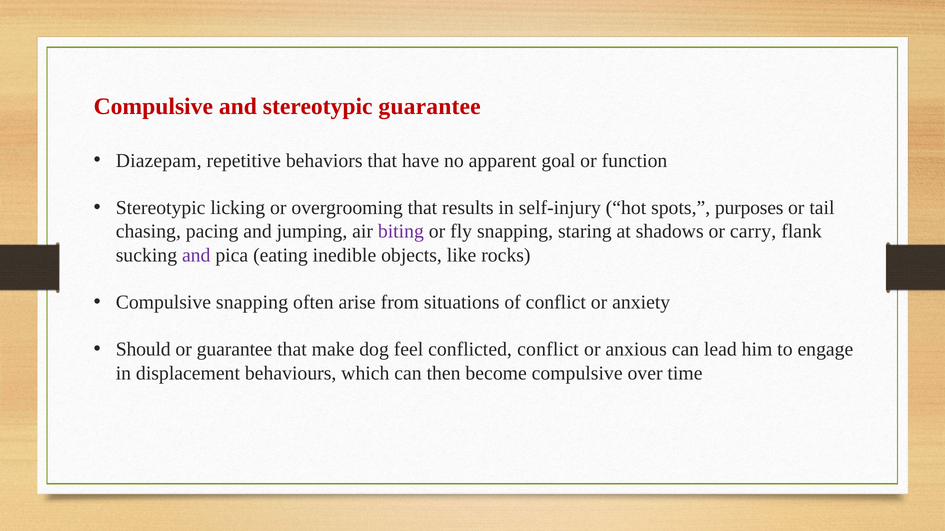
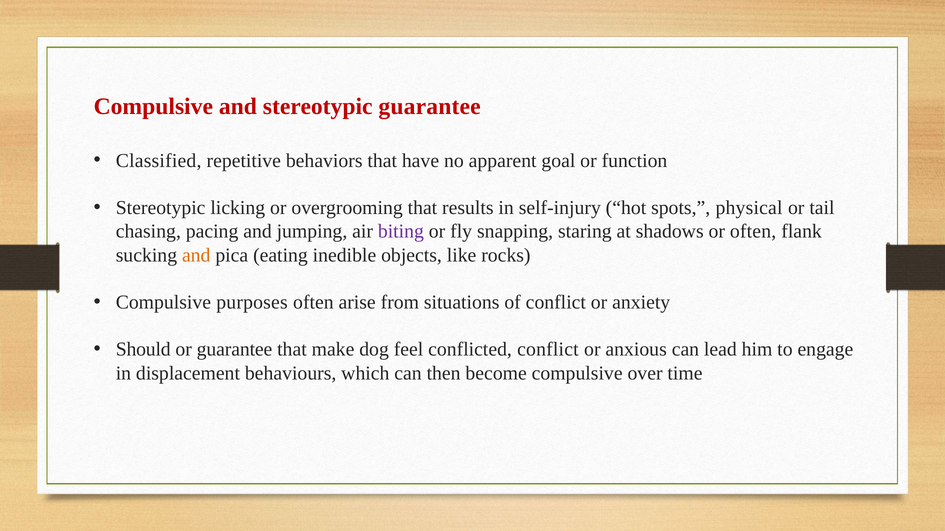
Diazepam: Diazepam -> Classified (159, 161)
purposes: purposes -> physical (749, 208)
or carry: carry -> often (753, 232)
and colour: purple -> orange (196, 255)
Compulsive snapping: snapping -> purposes (252, 303)
